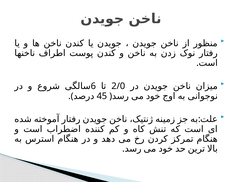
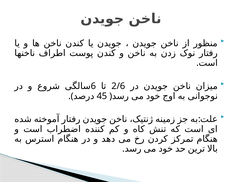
2/0: 2/0 -> 2/6 (118, 86)
